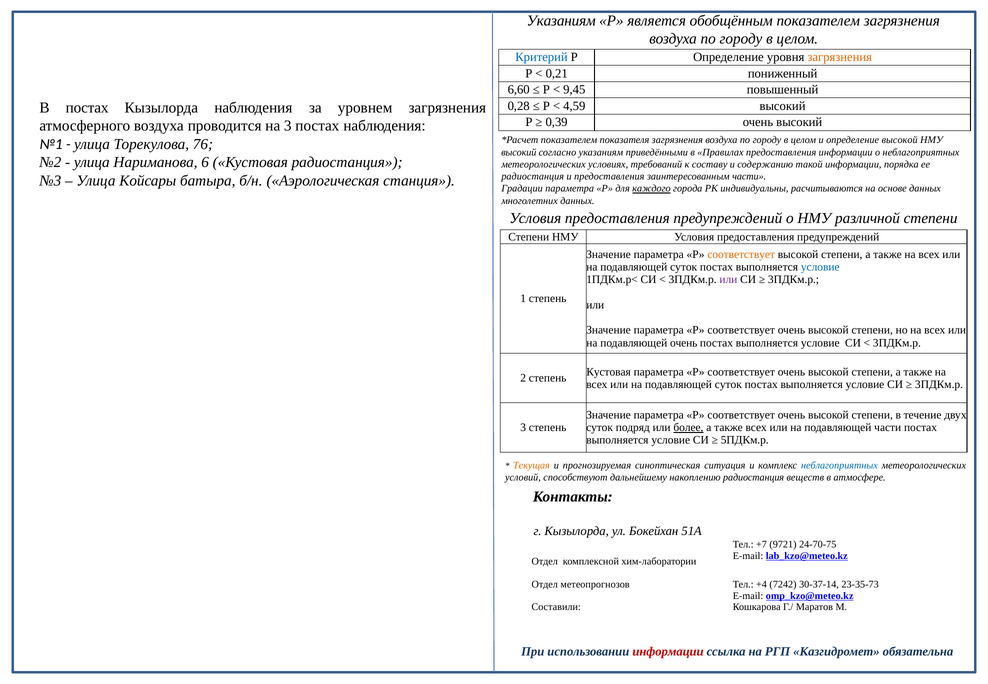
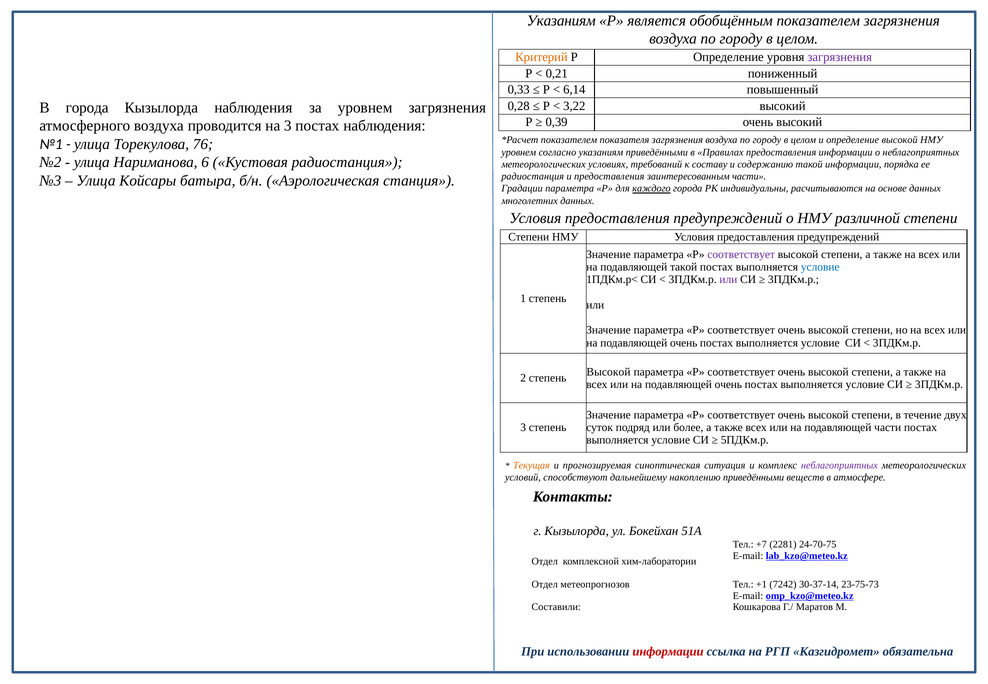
Критерий colour: blue -> orange (542, 57)
загрязнения colour: orange -> purple (840, 57)
6,60: 6,60 -> 0,33 (519, 90)
9,45: 9,45 -> 6,14 (574, 90)
4,59: 4,59 -> 3,22 (574, 106)
В постах: постах -> города (87, 108)
высокий: высокий -> уровнем (519, 152)
соответствует colour: orange -> purple (741, 254)
суток: суток -> такой (684, 267)
Кустовая: Кустовая -> Высокой (608, 372)
суток: суток -> очень (728, 384)
более underline: present -> none (688, 428)
неблагоприятных colour: blue -> purple (839, 465)
накоплению радиостанция: радиостанция -> приведёнными (754, 477)
9721: 9721 -> 2281 (783, 545)
+4: +4 -> +1 (761, 584)
23-35-73: 23-35-73 -> 23-75-73 (860, 584)
